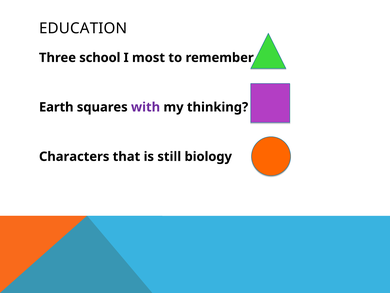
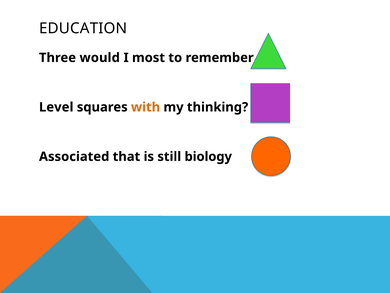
school: school -> would (100, 58)
Earth: Earth -> Level (56, 107)
with colour: purple -> orange (146, 107)
Characters: Characters -> Associated (74, 156)
